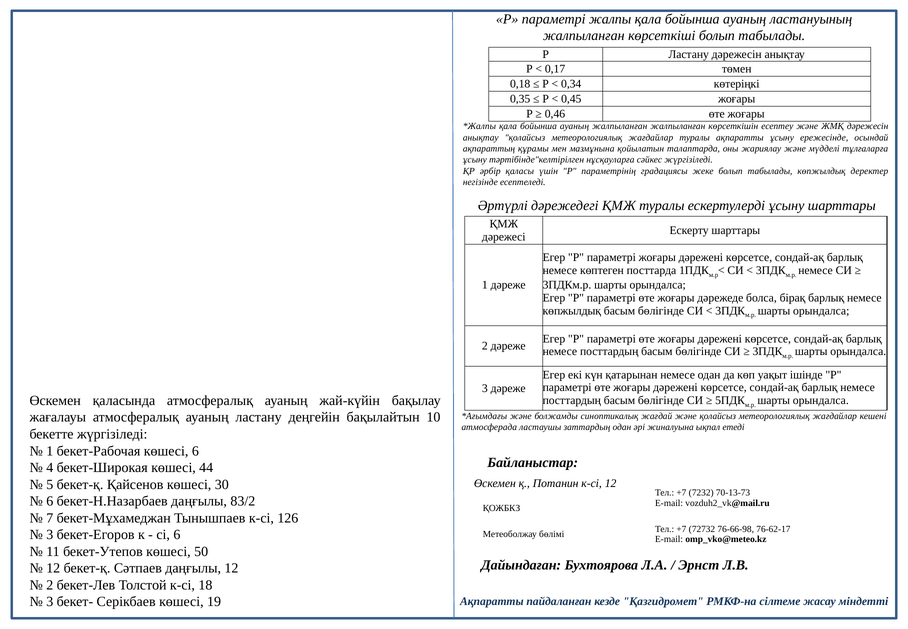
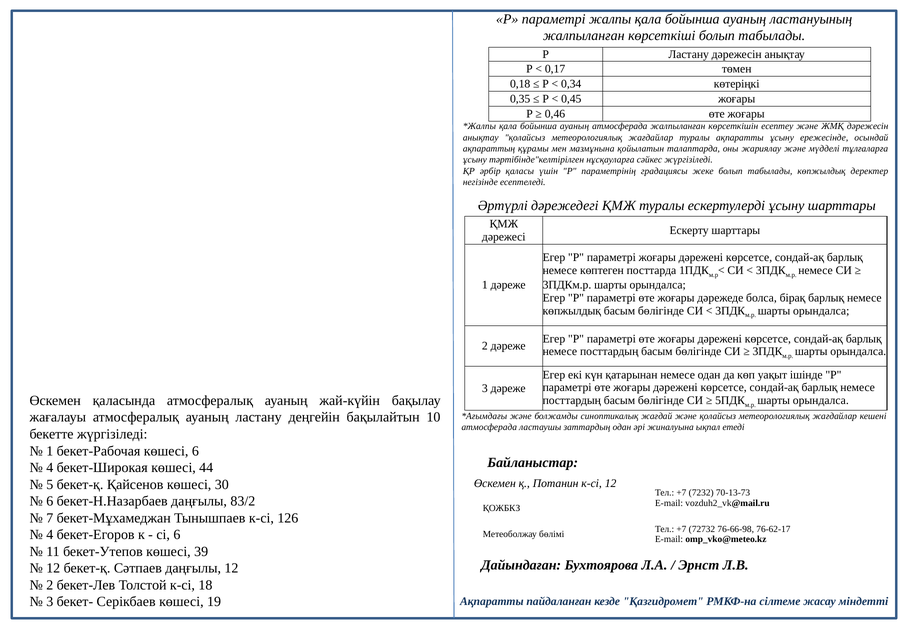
ауаның жалпыланған: жалпыланған -> атмосферада (620, 126)
3: 3 -> 4 (50, 534)
50: 50 -> 39 (201, 551)
